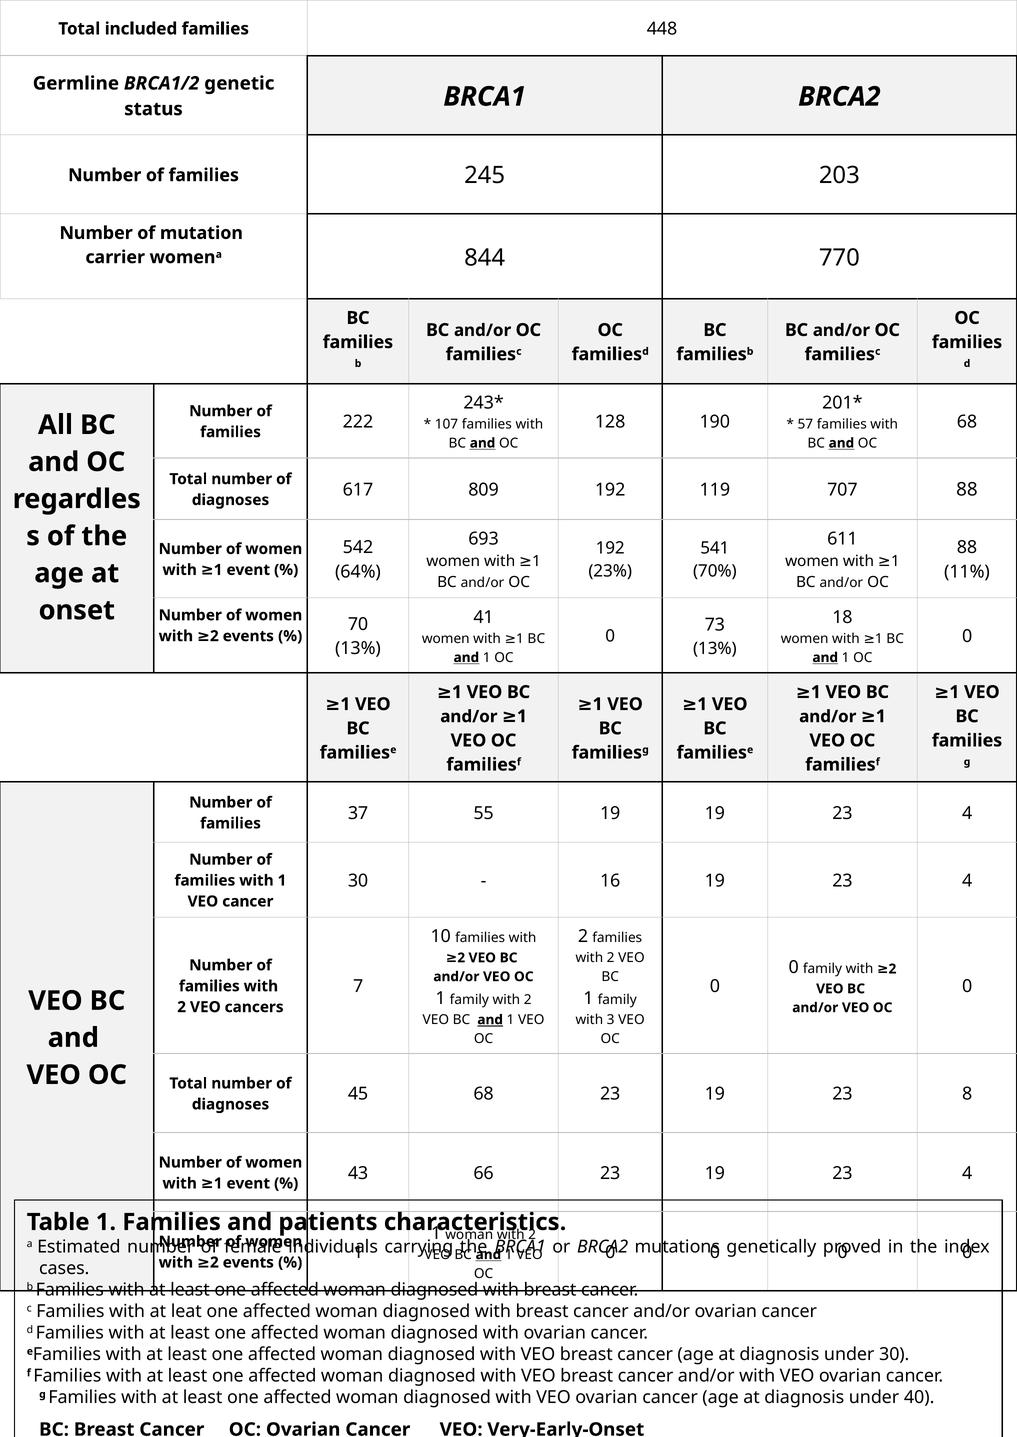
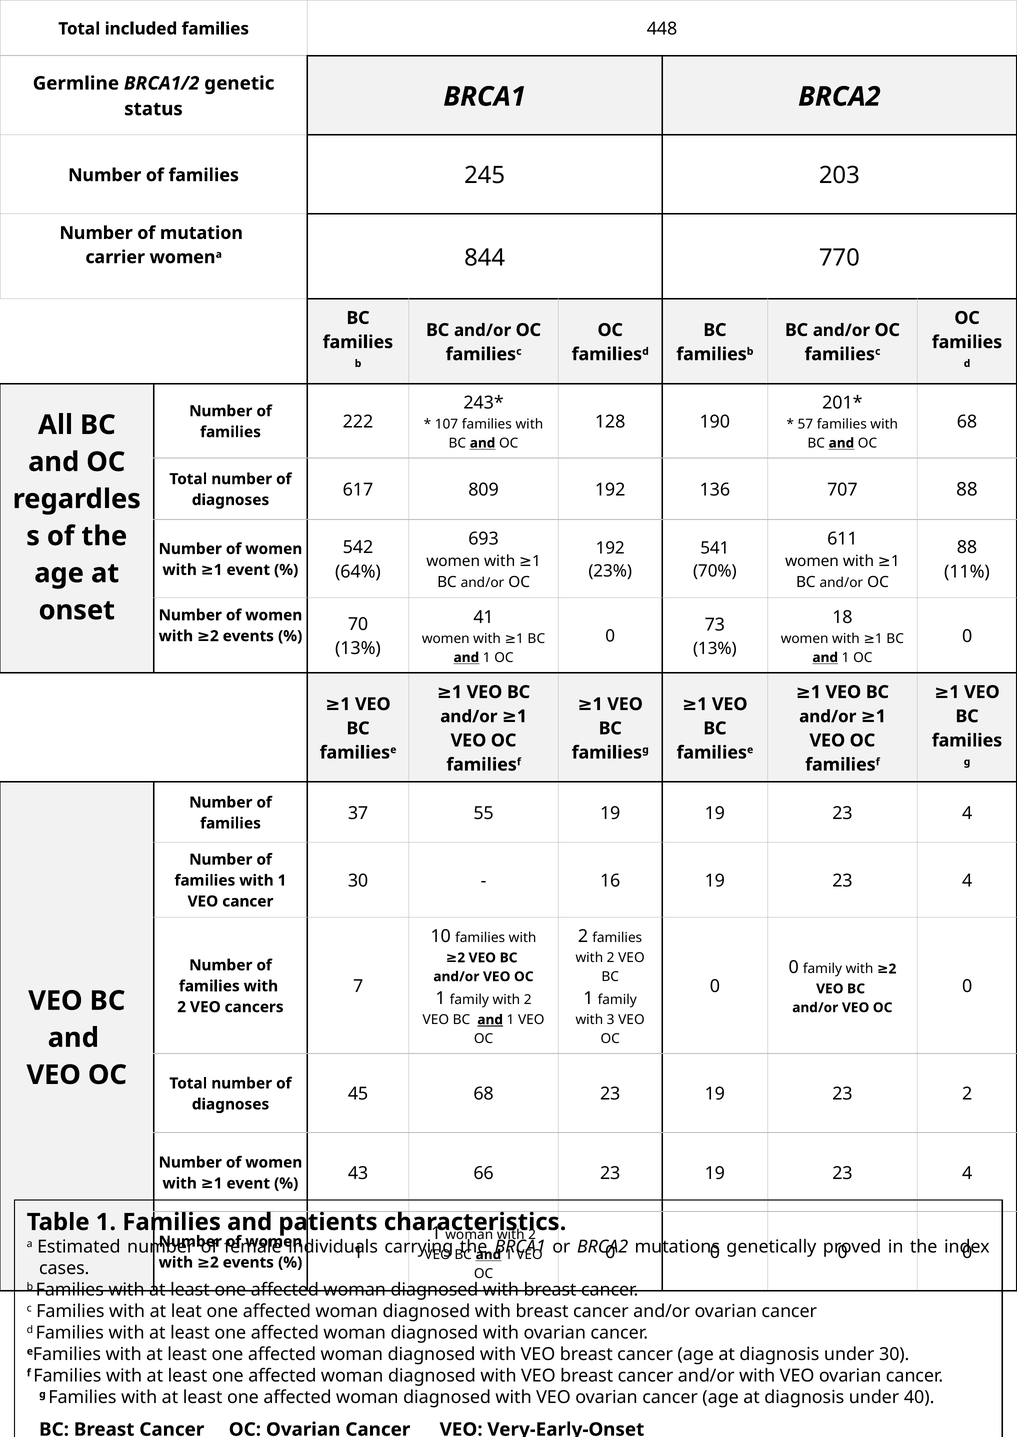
119: 119 -> 136 (715, 490)
23 8: 8 -> 2 (967, 1094)
